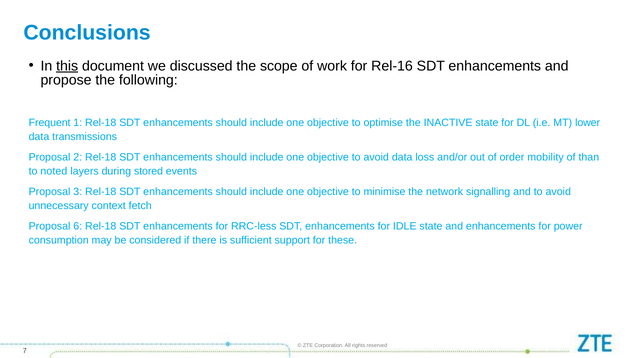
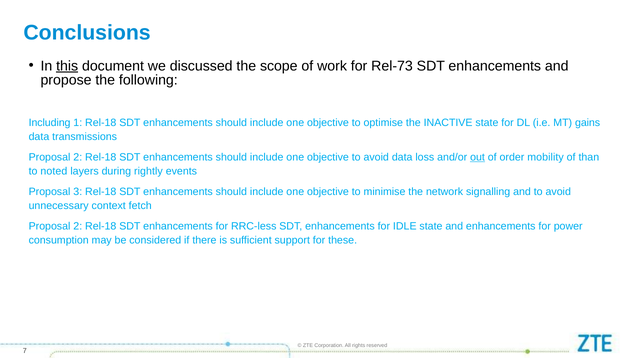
Rel-16: Rel-16 -> Rel-73 (392, 66)
Frequent: Frequent -> Including (50, 123)
lower: lower -> gains (588, 123)
out underline: none -> present (478, 157)
stored: stored -> rightly (148, 171)
6: 6 -> 2 (78, 226)
